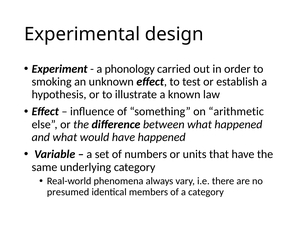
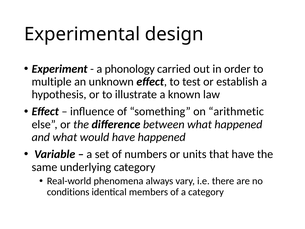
smoking: smoking -> multiple (52, 82)
presumed: presumed -> conditions (68, 192)
